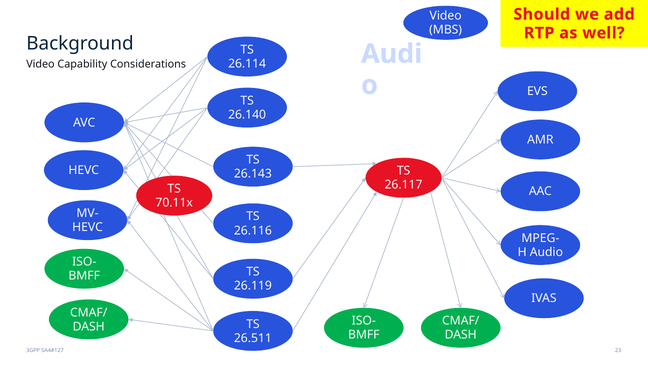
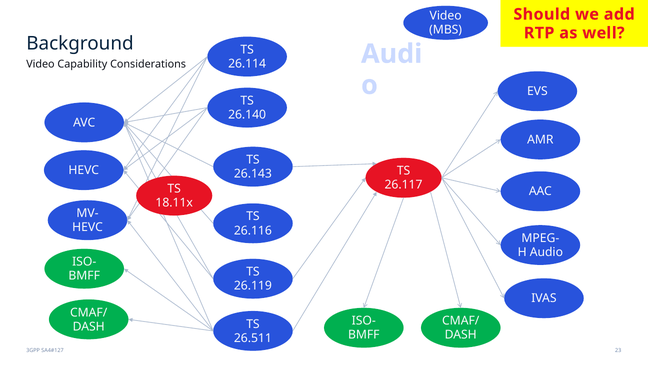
70.11x: 70.11x -> 18.11x (174, 203)
